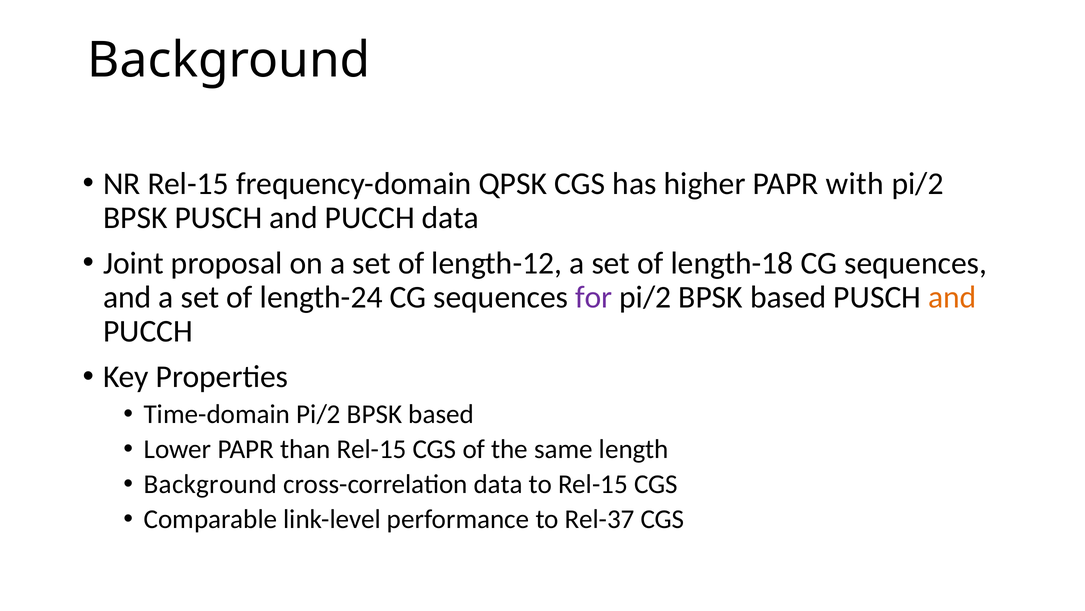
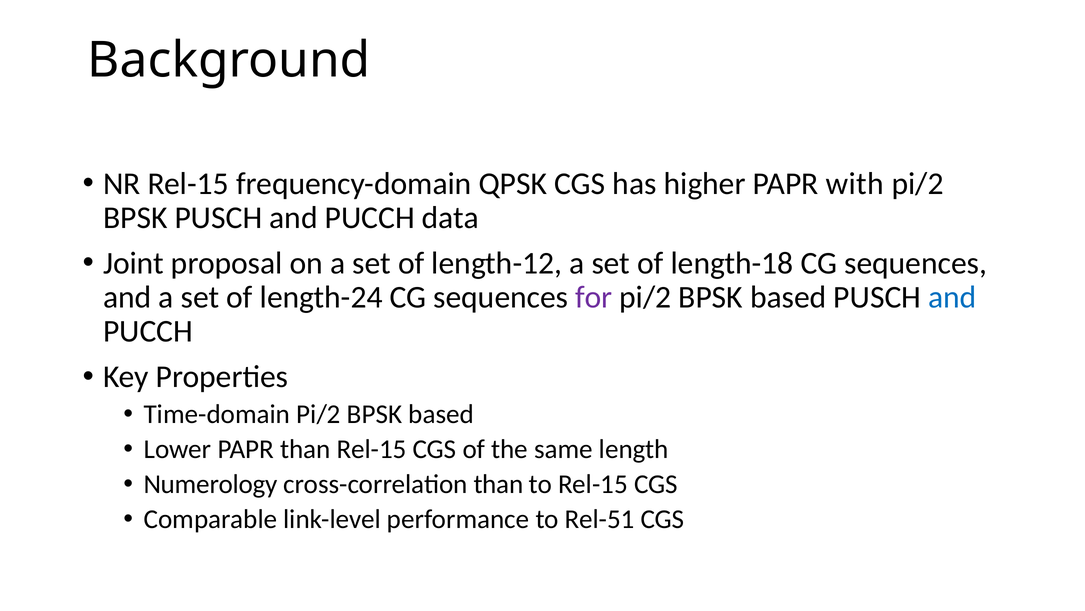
and colour: orange -> blue (952, 297)
Background: Background -> Numerology (211, 484)
cross-correlation data: data -> than (498, 484)
Rel-37: Rel-37 -> Rel-51 (600, 519)
